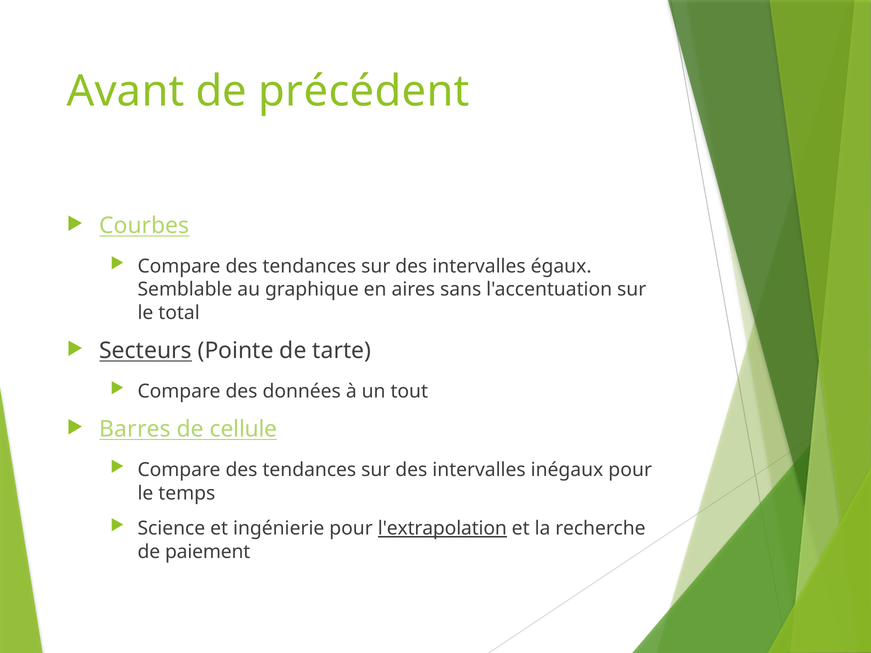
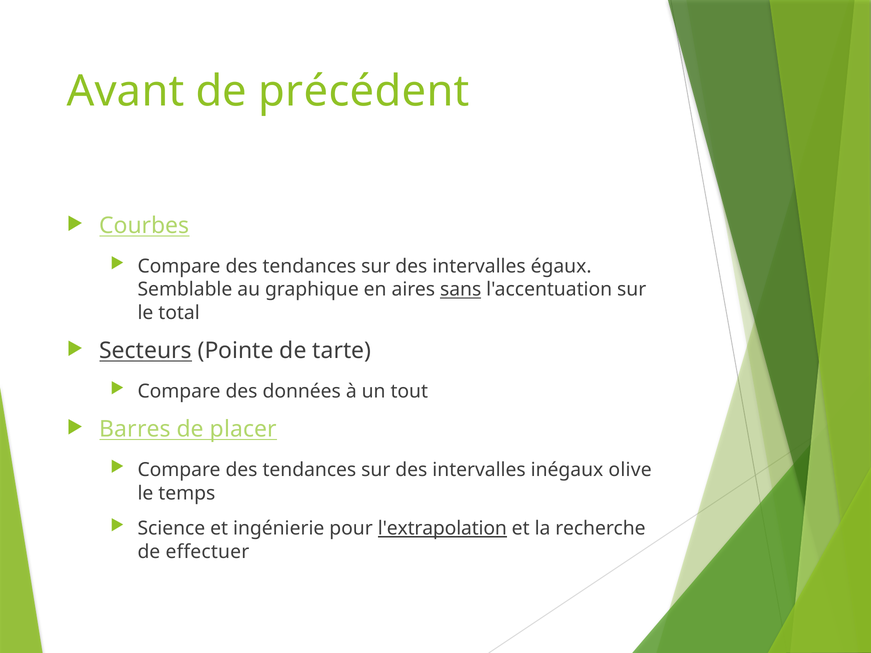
sans underline: none -> present (461, 290)
cellule: cellule -> placer (243, 429)
inégaux pour: pour -> olive (630, 470)
paiement: paiement -> effectuer (207, 552)
